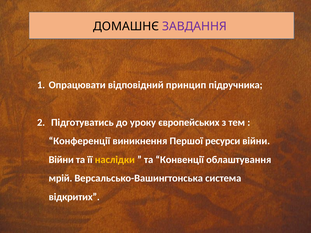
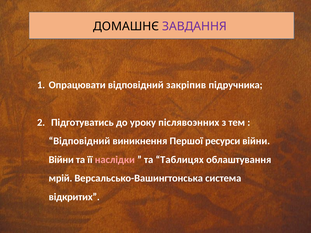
принцип: принцип -> закріпив (186, 85)
європейських: європейських -> післявоэнних (189, 122)
Конференції: Конференції -> Відповідний (79, 141)
наслідки colour: yellow -> pink (115, 160)
Конвенції: Конвенції -> Таблицях (180, 160)
